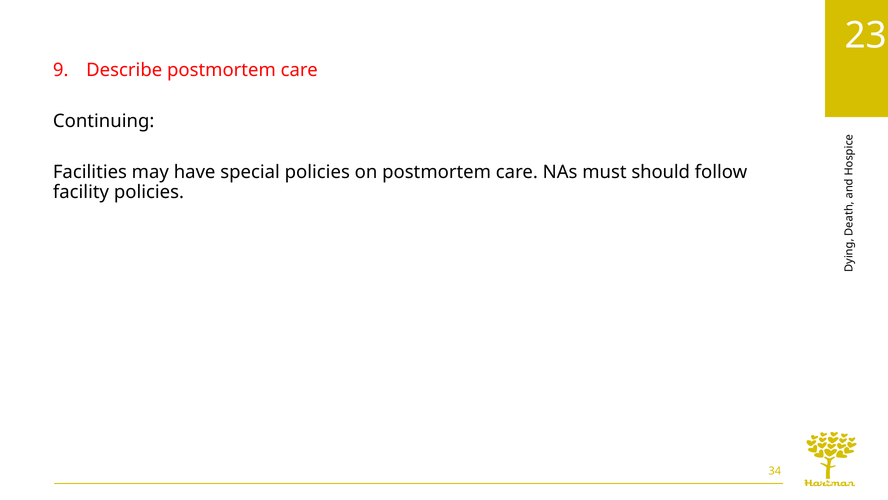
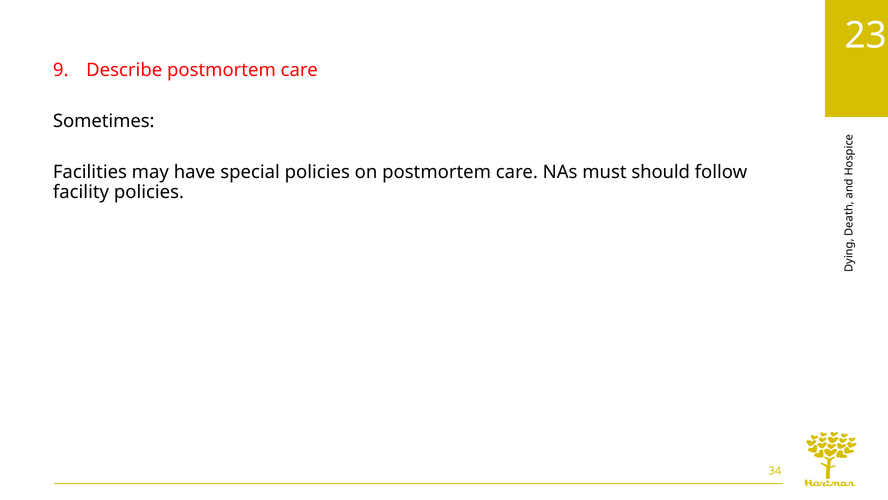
Continuing: Continuing -> Sometimes (104, 121)
